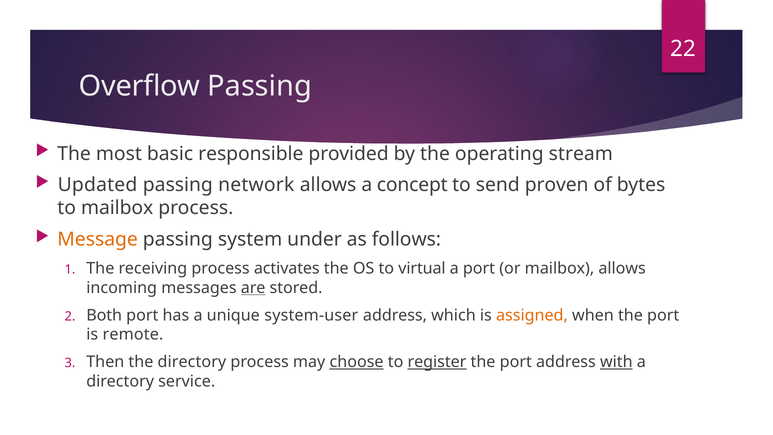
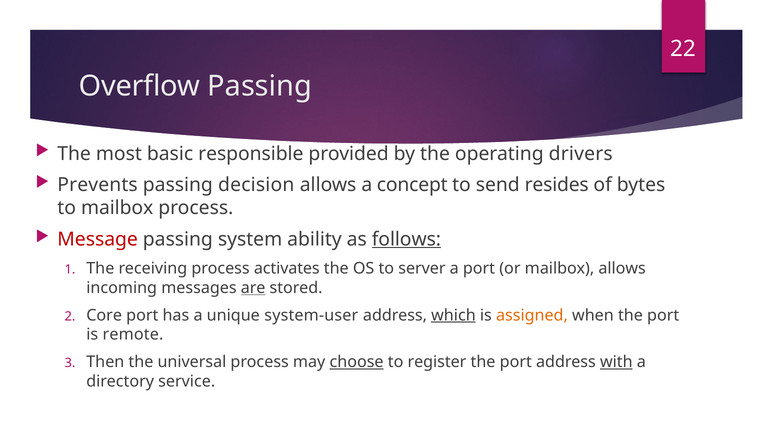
stream: stream -> drivers (581, 154)
Updated: Updated -> Prevents (98, 185)
network: network -> decision (256, 185)
proven: proven -> resides (557, 185)
Message colour: orange -> red (98, 239)
under: under -> ability (314, 239)
follows underline: none -> present (406, 239)
virtual: virtual -> server (422, 268)
Both: Both -> Core (104, 315)
which underline: none -> present (453, 315)
the directory: directory -> universal (192, 362)
register underline: present -> none (437, 362)
